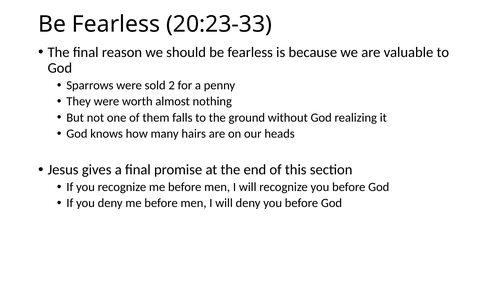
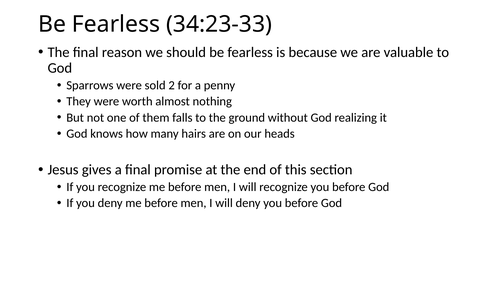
20:23-33: 20:23-33 -> 34:23-33 (219, 24)
